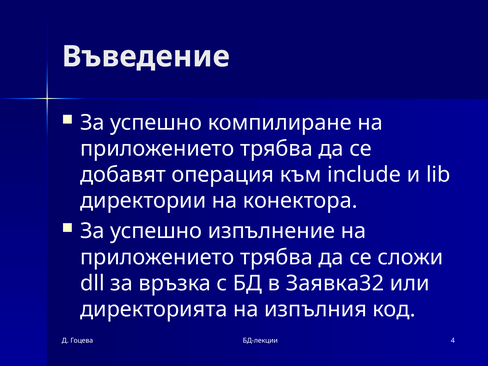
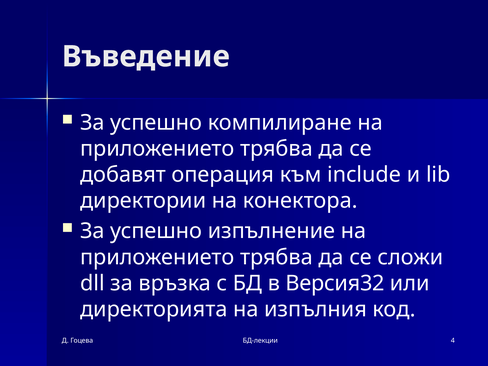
Заявка32: Заявка32 -> Версия32 (335, 283)
